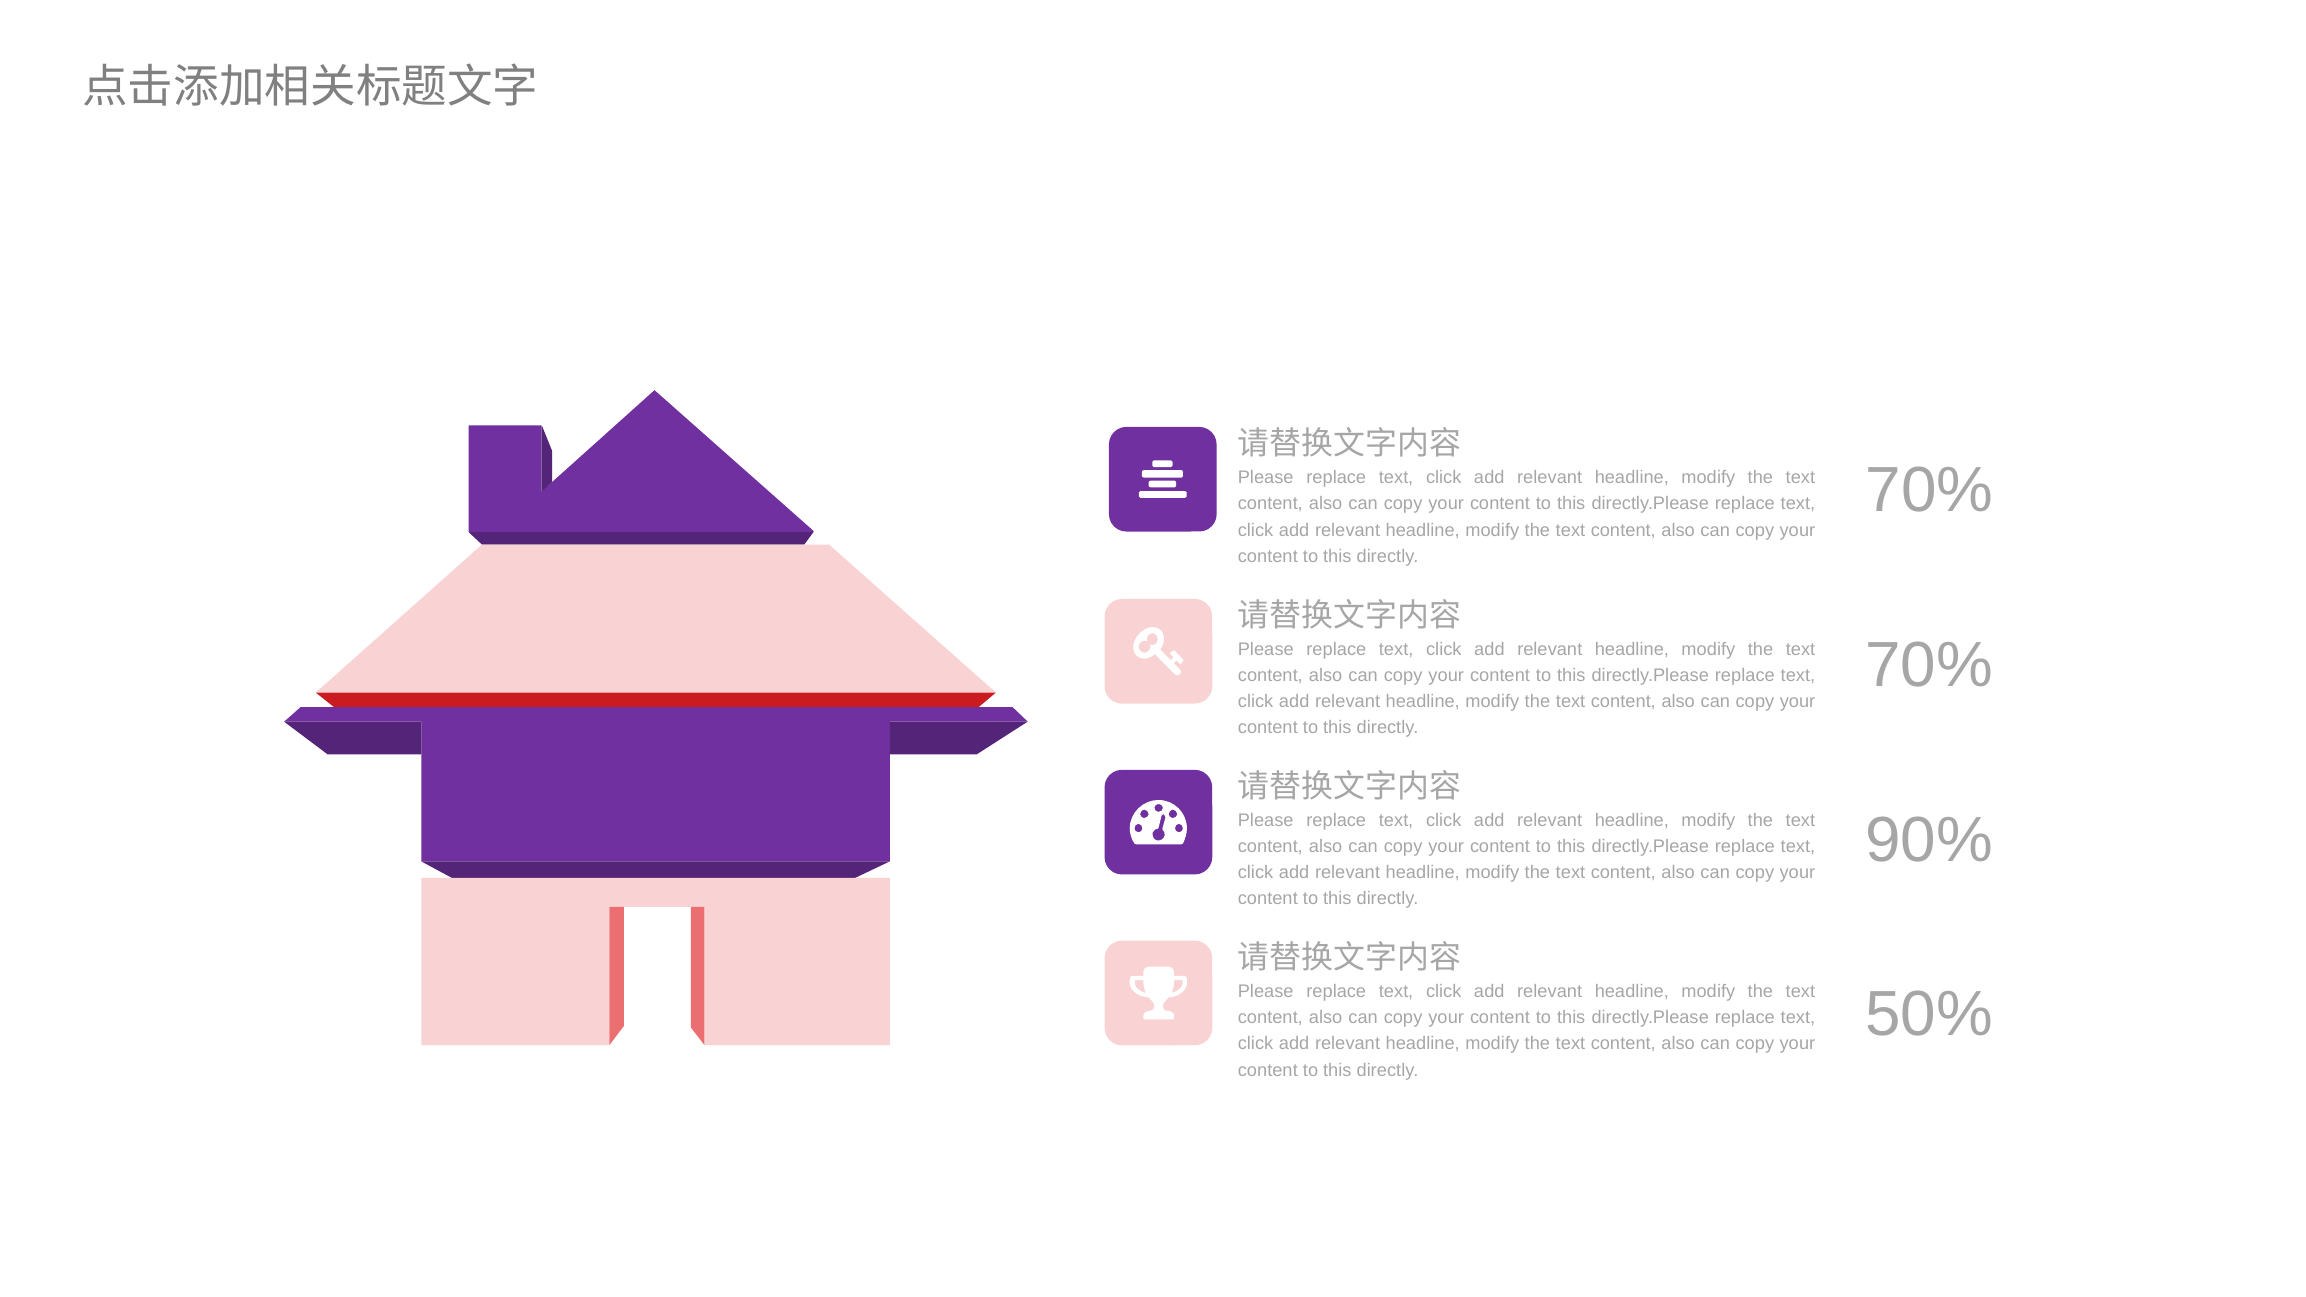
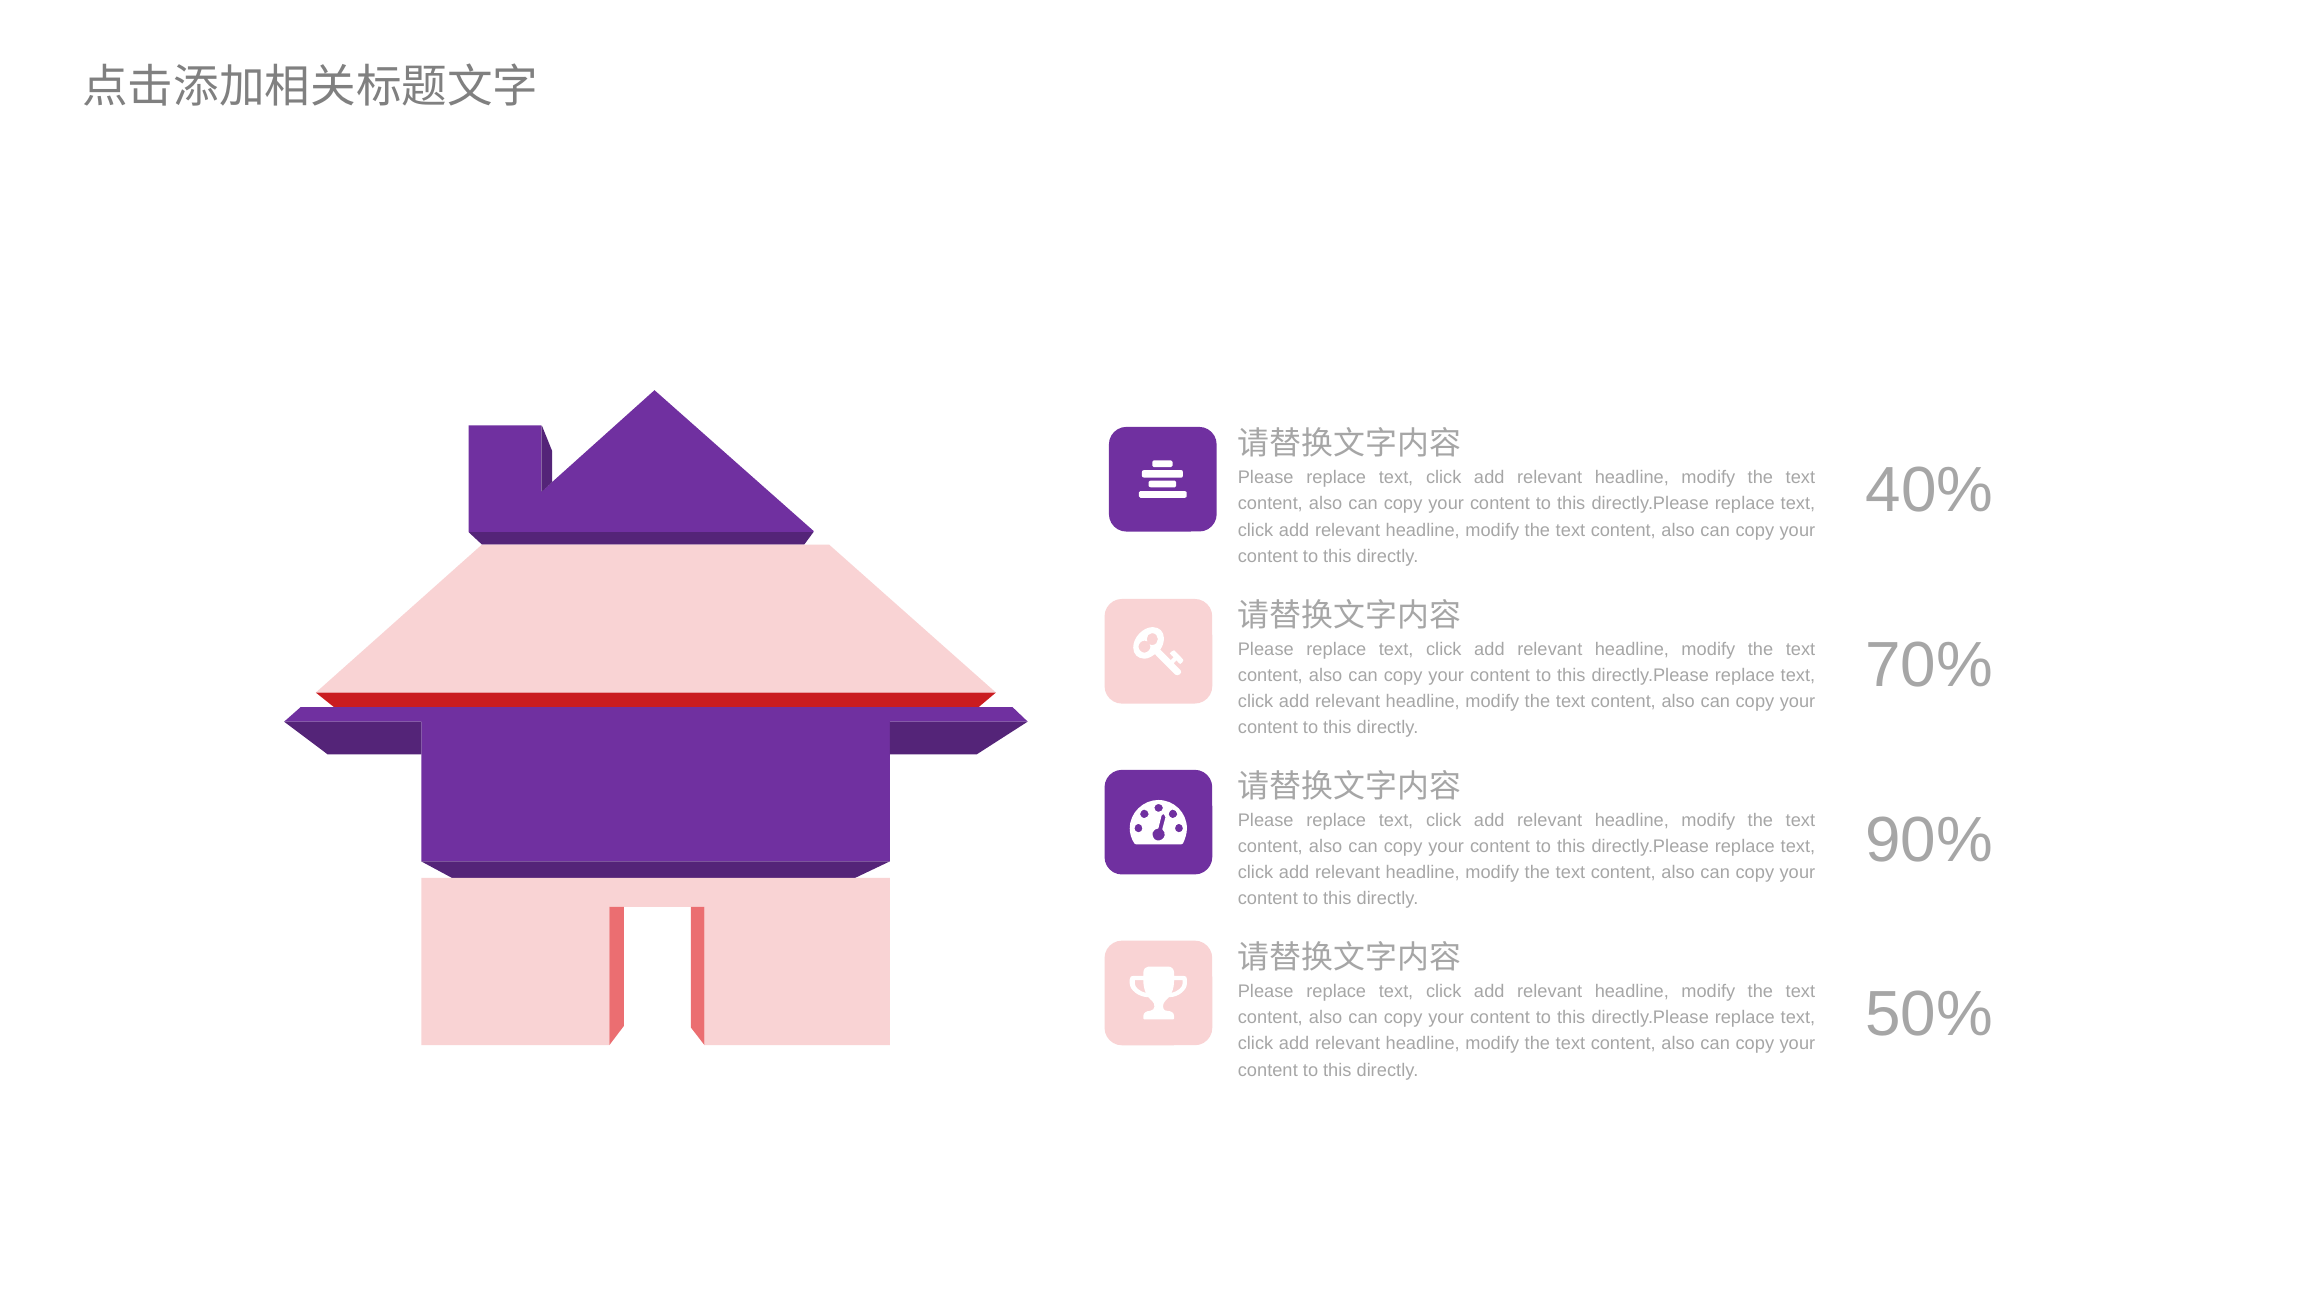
70%: 70% -> 40% (1929, 490)
